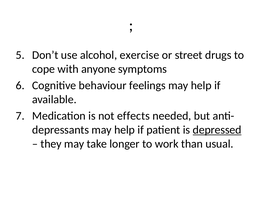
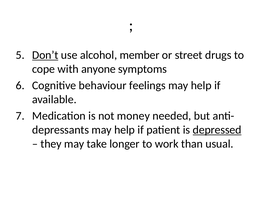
Don’t underline: none -> present (45, 55)
exercise: exercise -> member (140, 55)
effects: effects -> money (133, 116)
